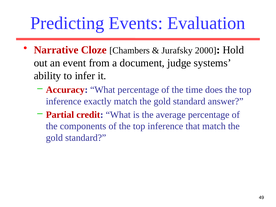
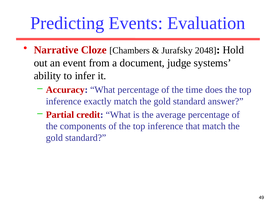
2000: 2000 -> 2048 (206, 50)
